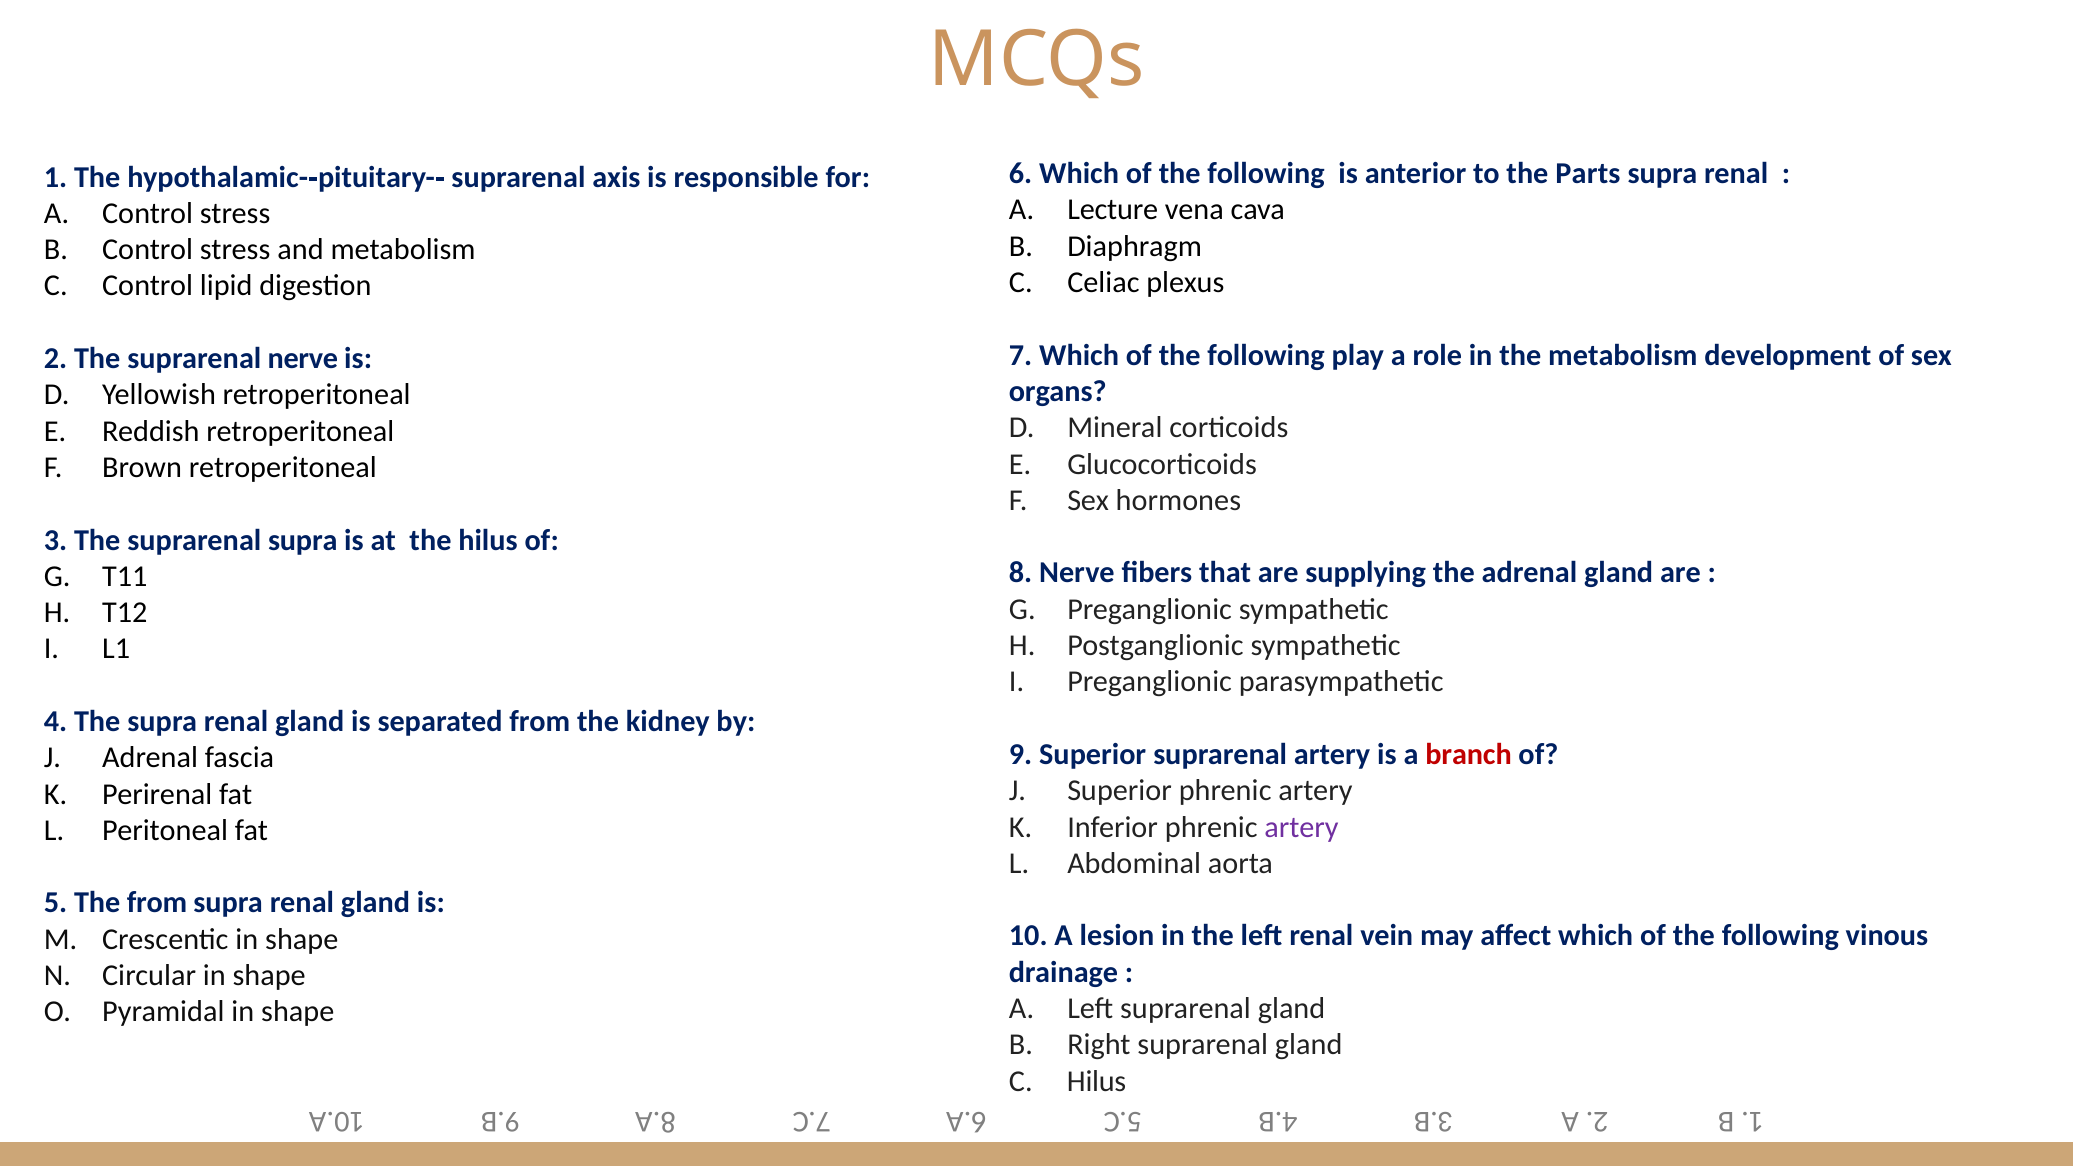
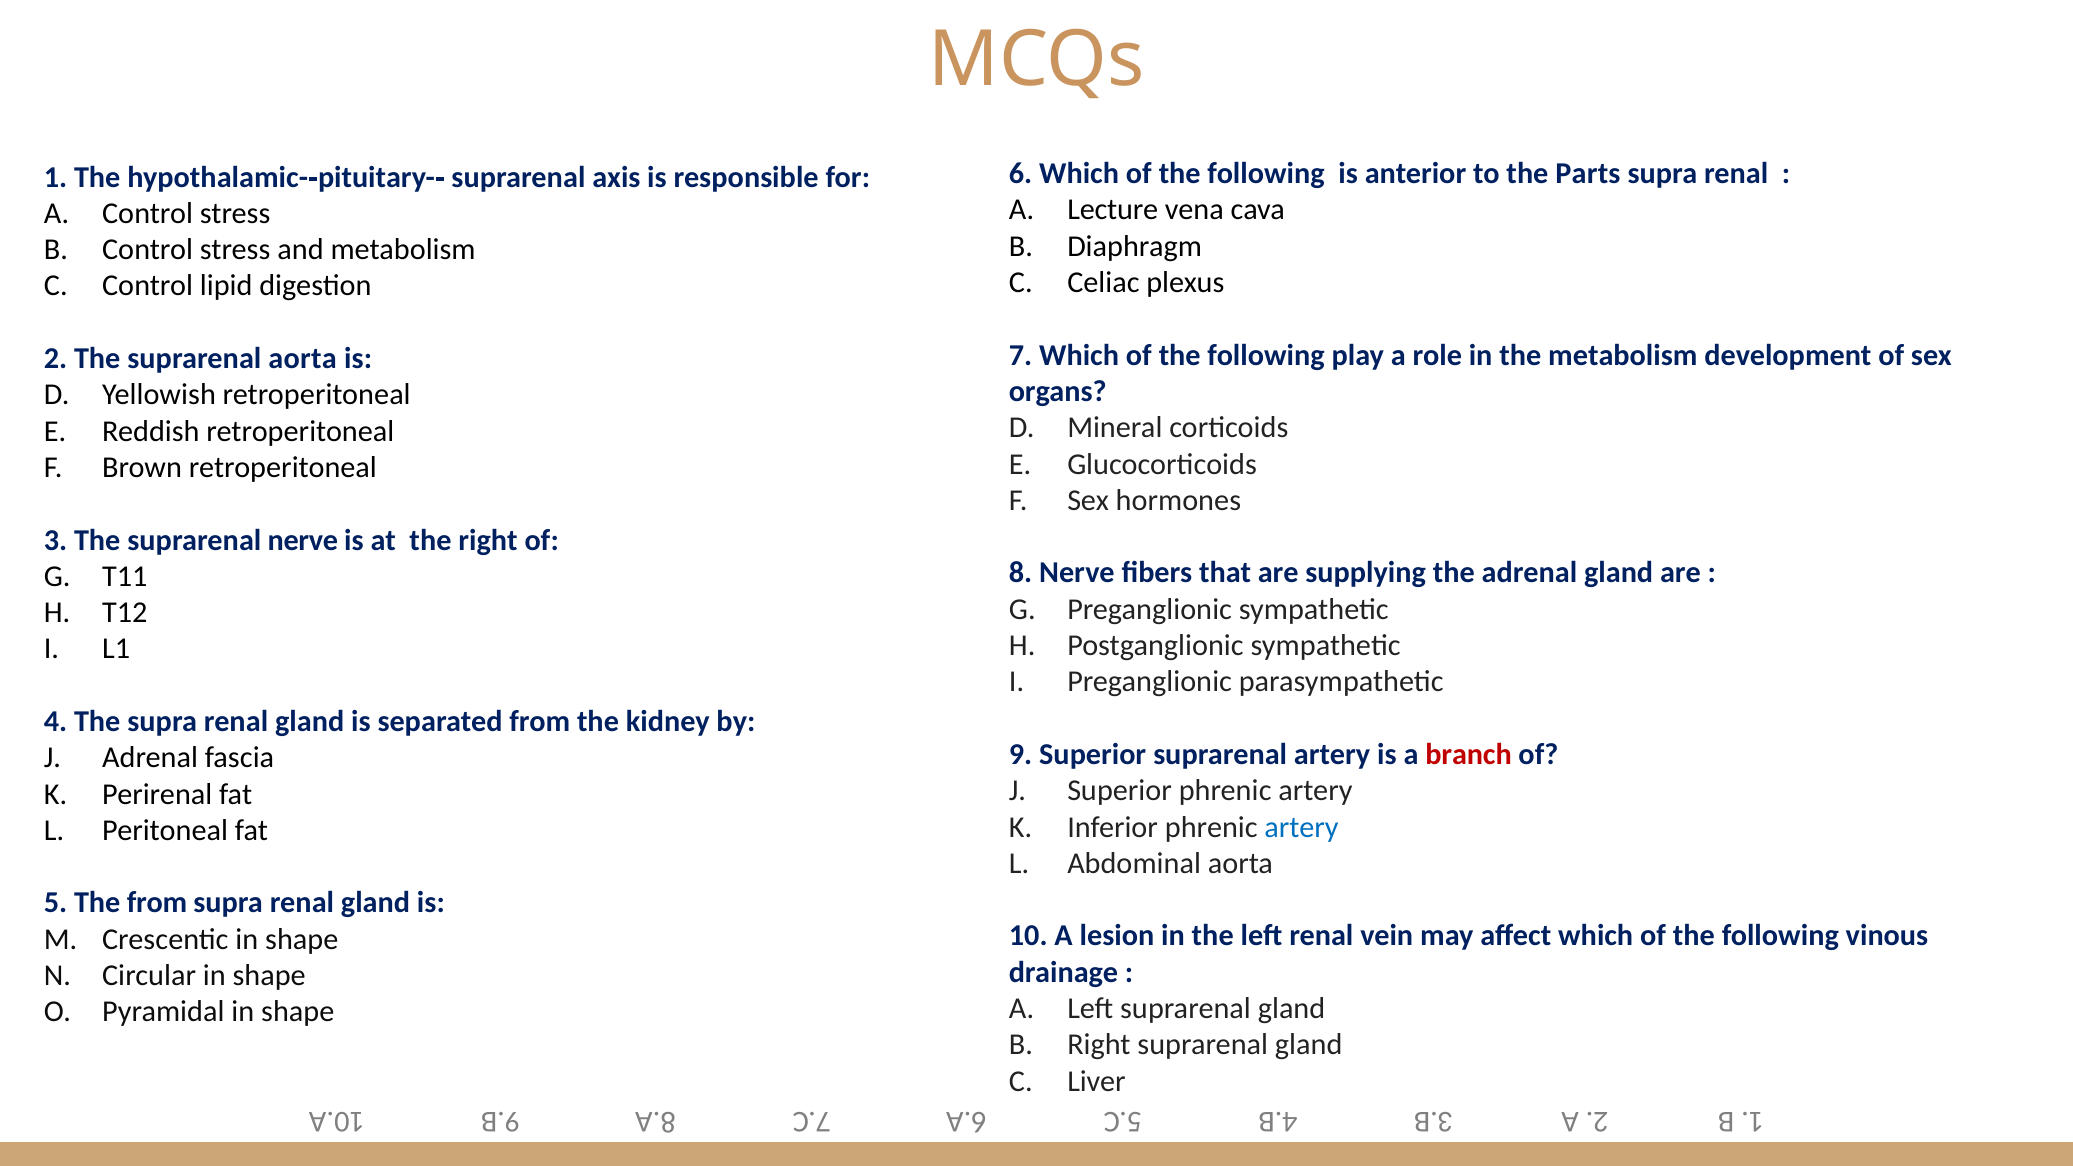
suprarenal nerve: nerve -> aorta (303, 359)
suprarenal supra: supra -> nerve (303, 540)
the hilus: hilus -> right (488, 540)
artery colour: purple -> blue (1302, 827)
Hilus: Hilus -> Liver (1096, 1081)
